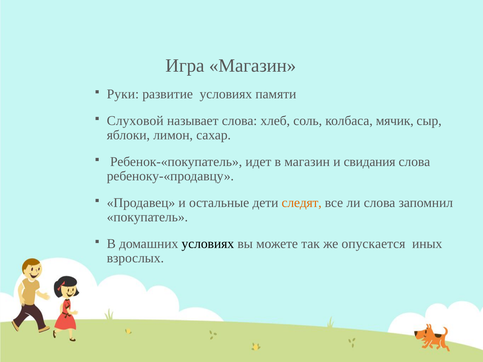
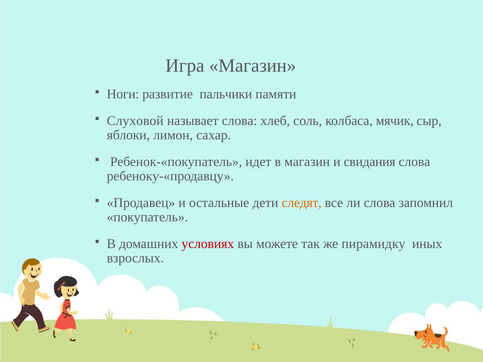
Руки: Руки -> Ноги (123, 94)
развитие условиях: условиях -> пальчики (226, 94)
условиях colour: black -> red (208, 244)
опускается: опускается -> пирамидку (373, 244)
